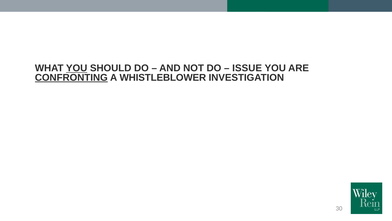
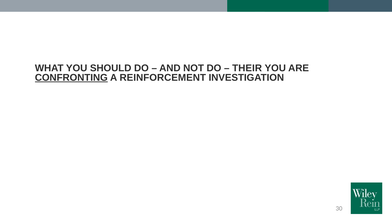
YOU underline: present -> none (77, 68)
ISSUE: ISSUE -> THEIR (247, 68)
WHISTLEBLOWER: WHISTLEBLOWER -> REINFORCEMENT (163, 77)
